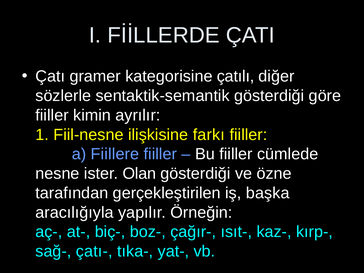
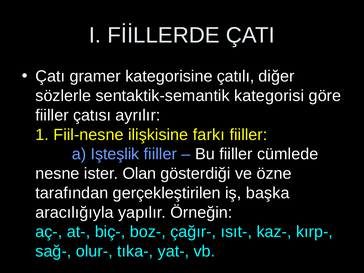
sentaktik-semantik gösterdiği: gösterdiği -> kategorisi (269, 96)
kimin: kimin -> çatısı (92, 115)
Fiillere: Fiillere -> Işteşlik (115, 154)
çatı-: çatı- -> olur- (94, 251)
